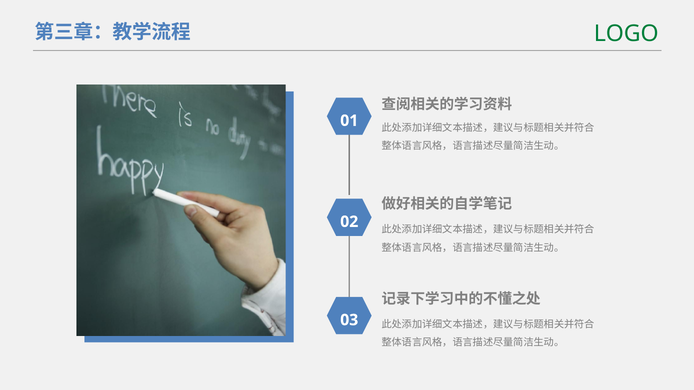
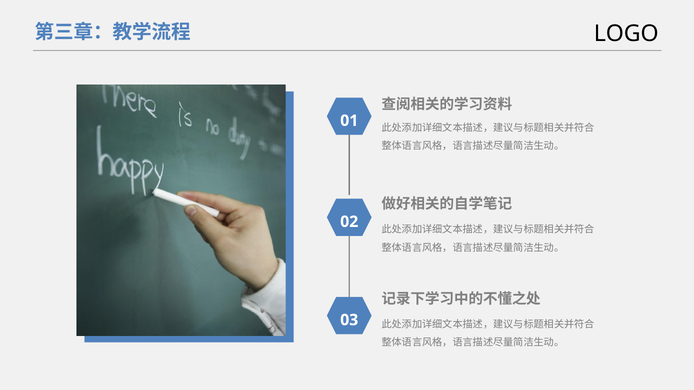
LOGO colour: green -> black (626, 34)
